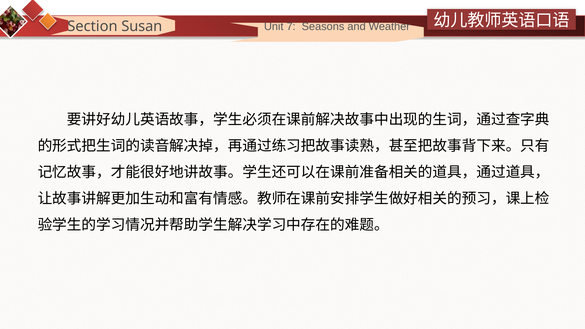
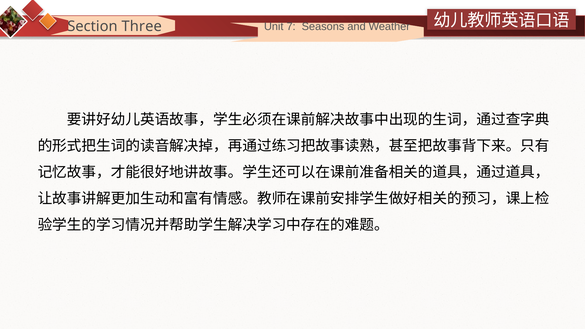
Susan: Susan -> Three (142, 26)
